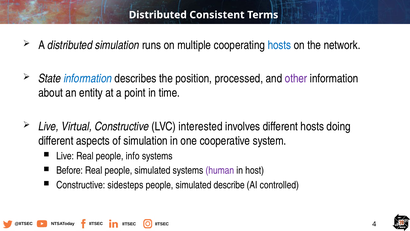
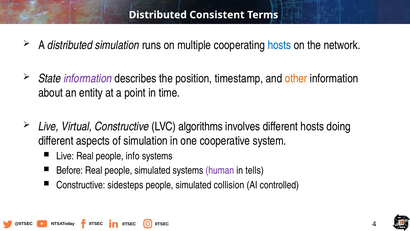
information colour: blue -> purple (88, 78)
processed: processed -> timestamp (239, 78)
other colour: purple -> orange (296, 78)
interested: interested -> algorithms (201, 126)
host: host -> tells (255, 170)
describe: describe -> collision (229, 185)
